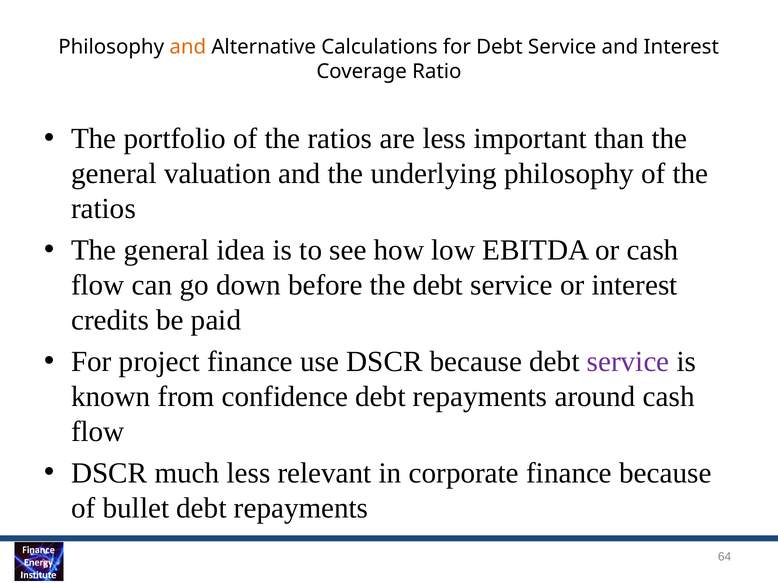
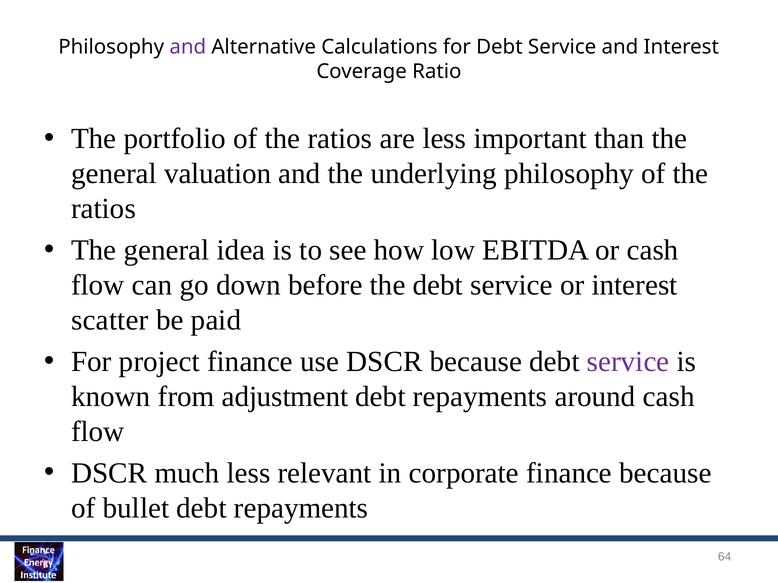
and colour: orange -> purple (188, 47)
credits: credits -> scatter (110, 320)
confidence: confidence -> adjustment (285, 397)
